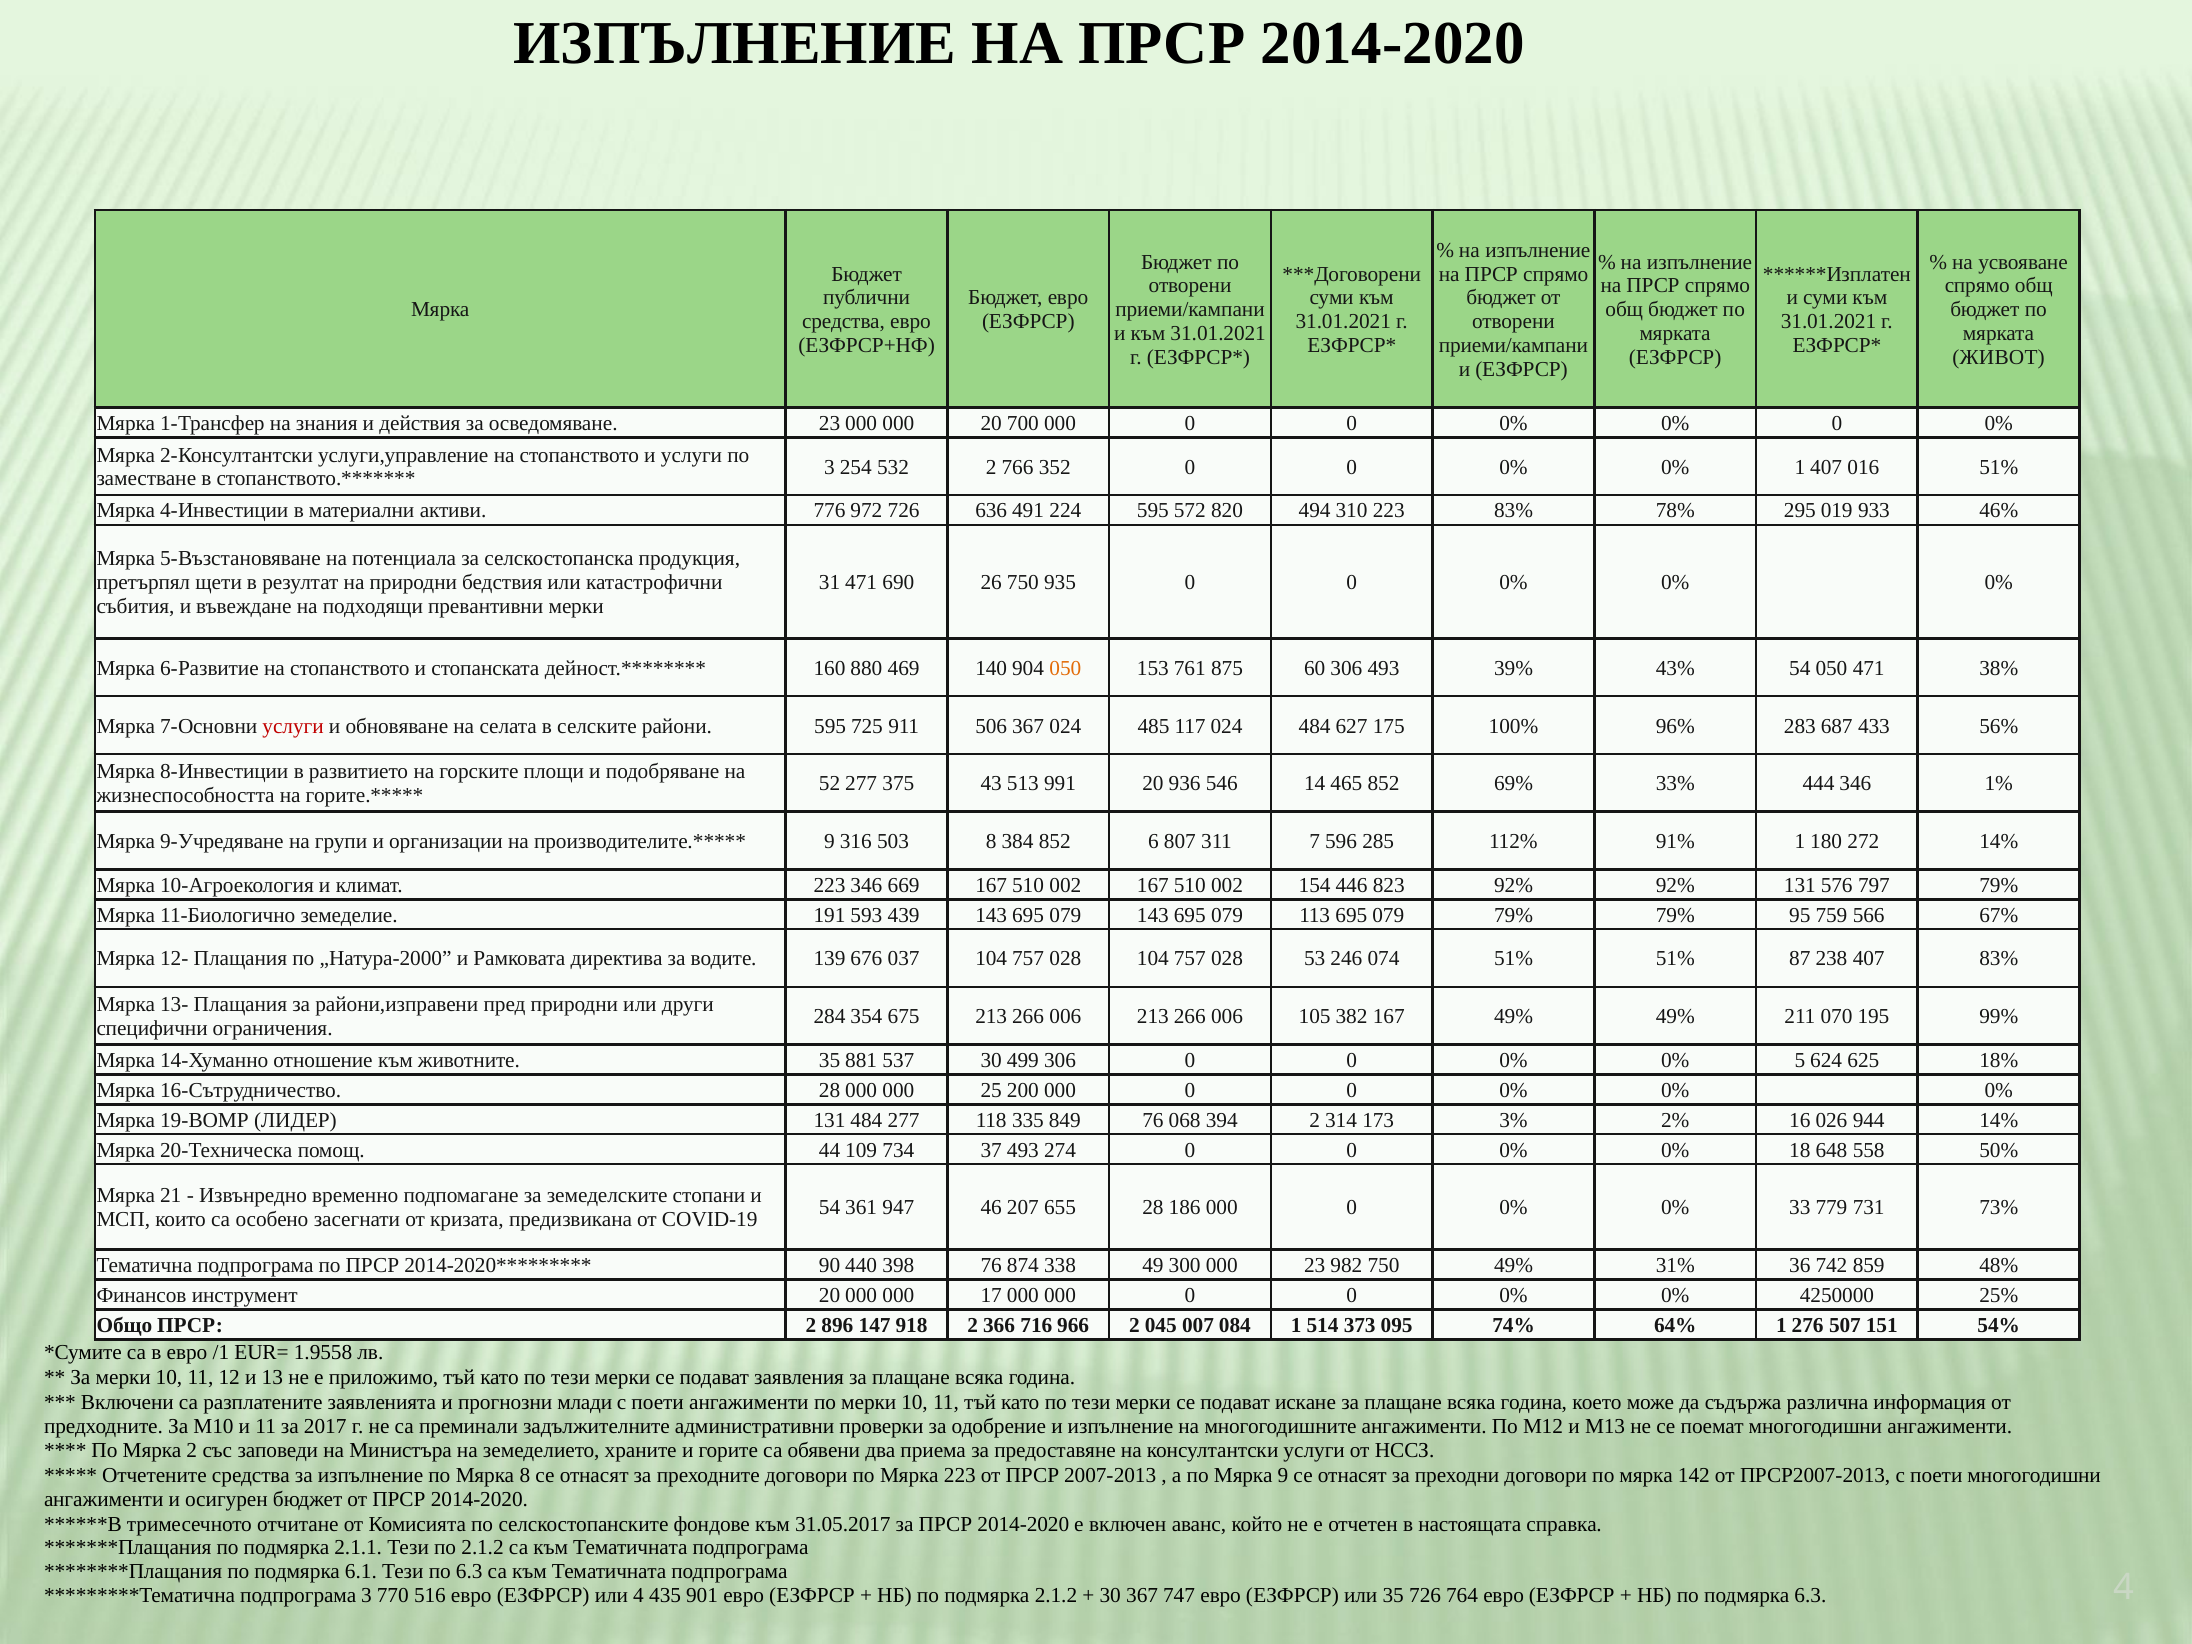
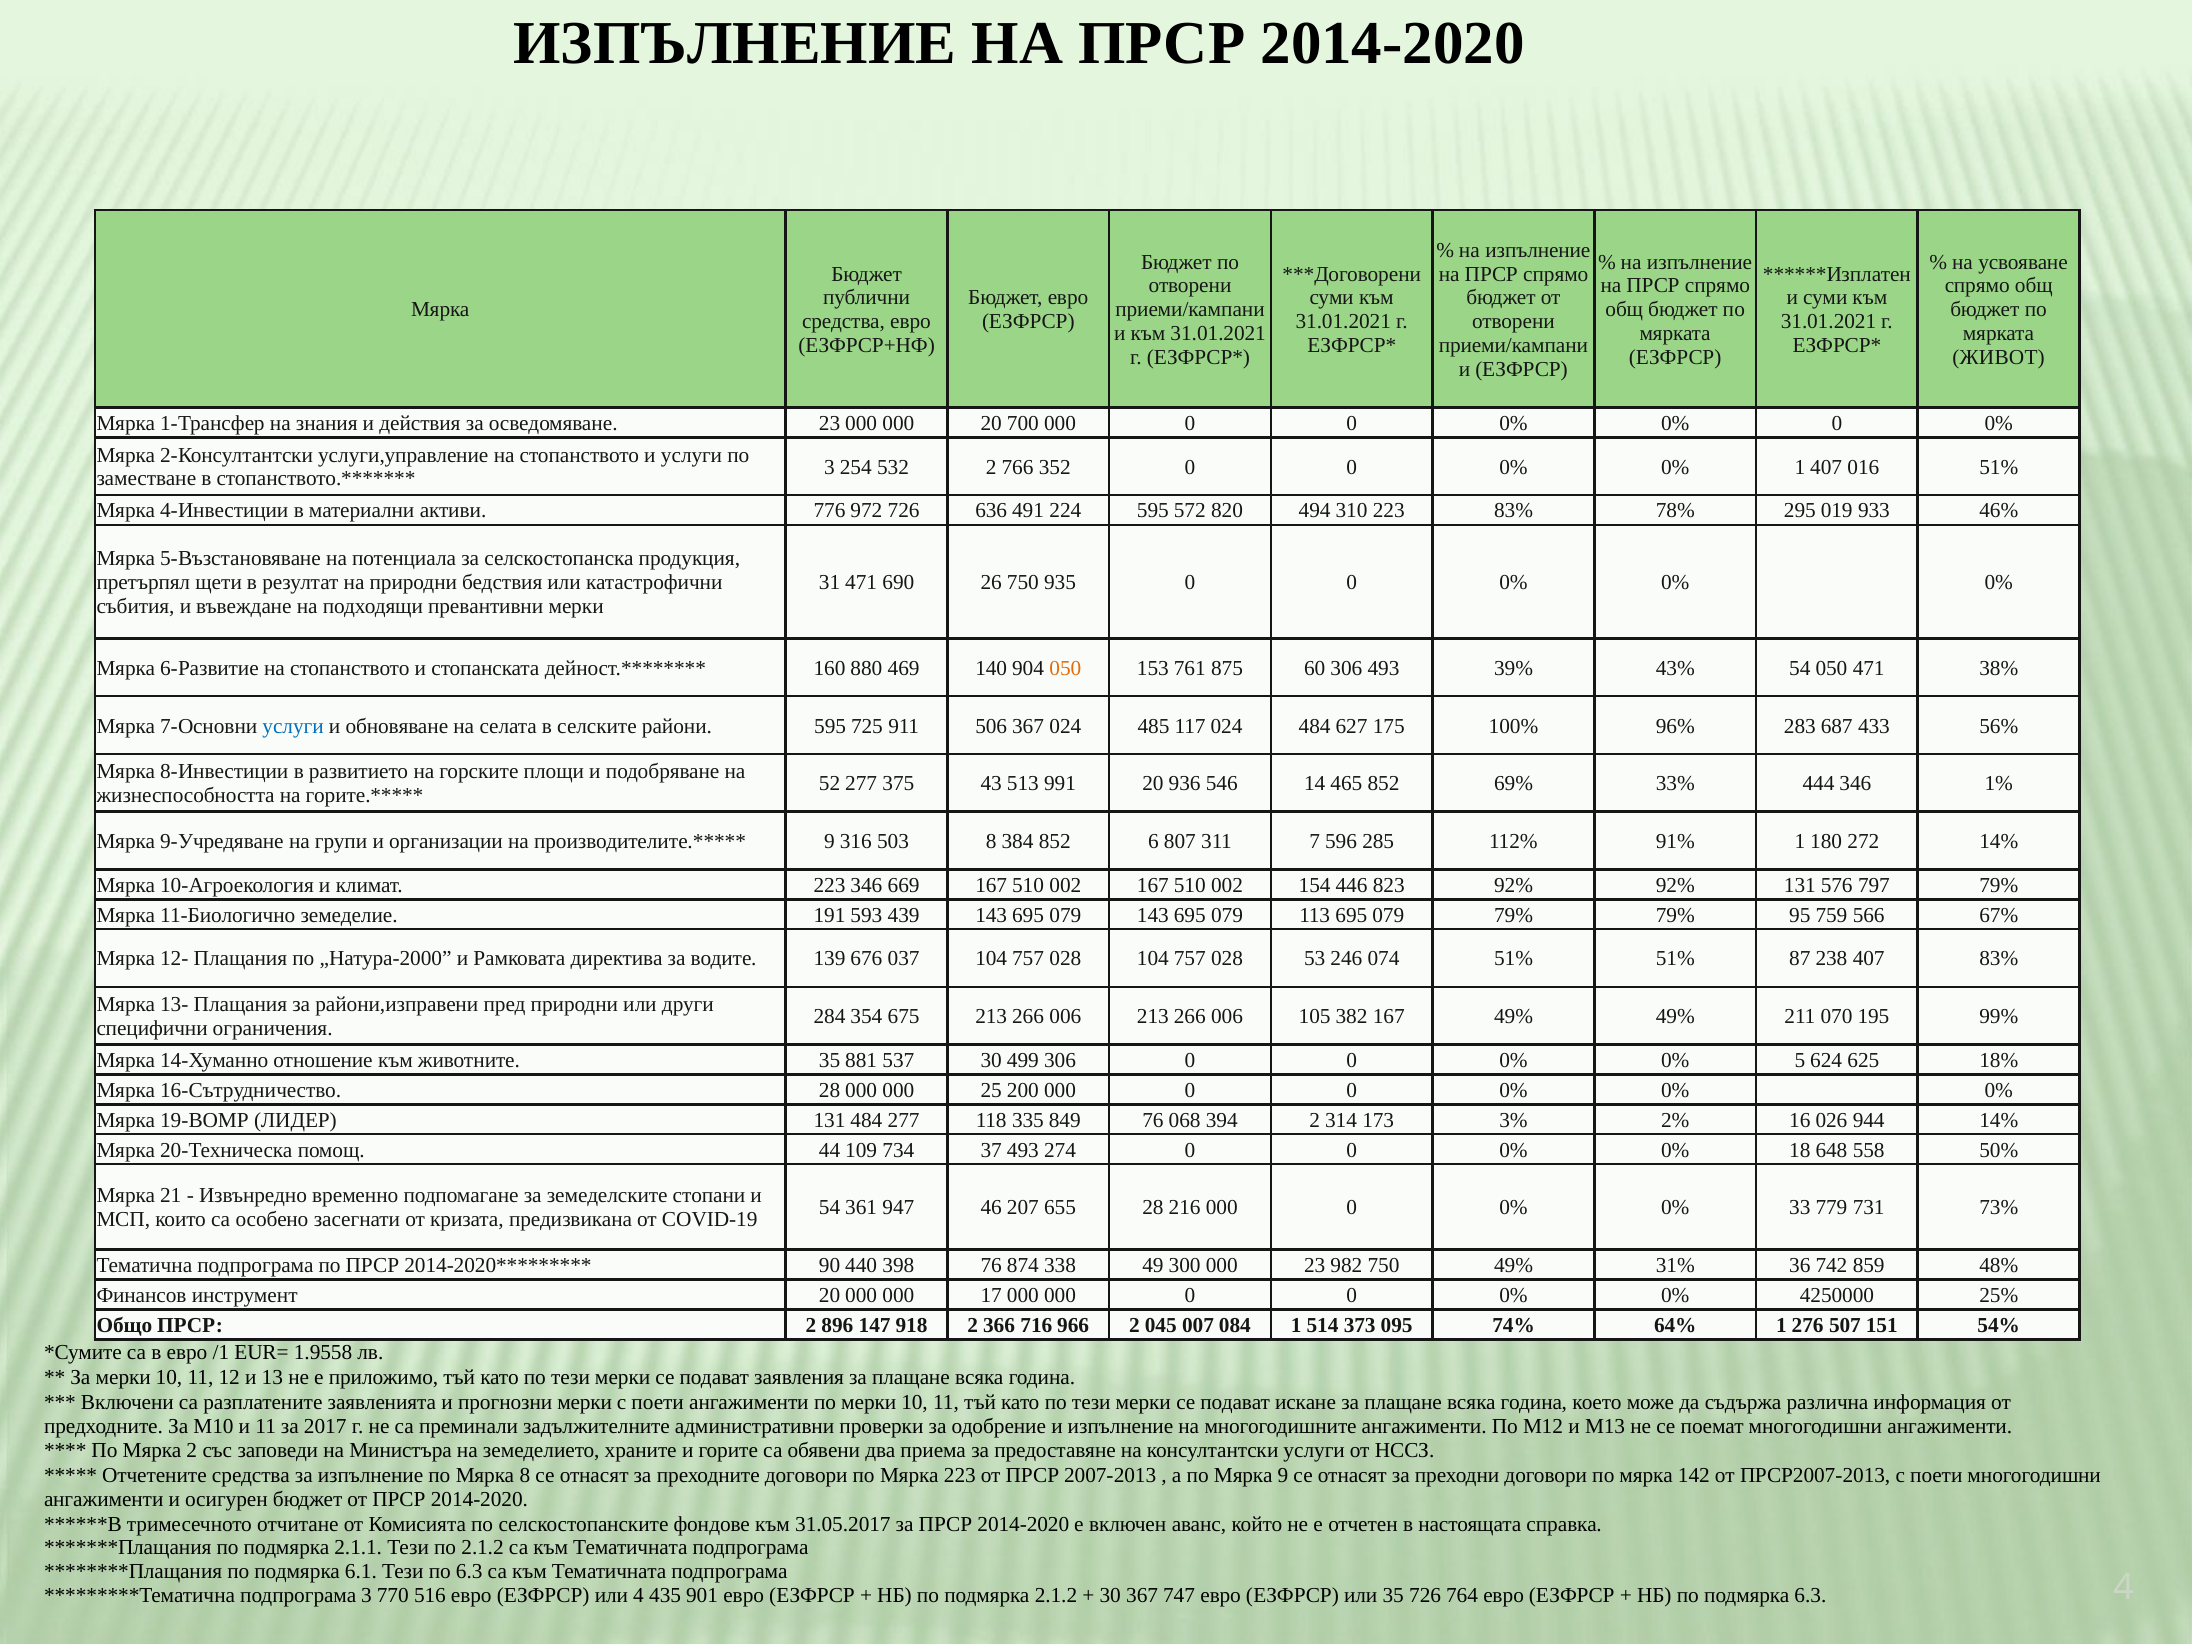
услуги colour: red -> blue (293, 726)
186: 186 -> 216 (1185, 1208)
прогнозни млади: млади -> мерки (585, 1402)
